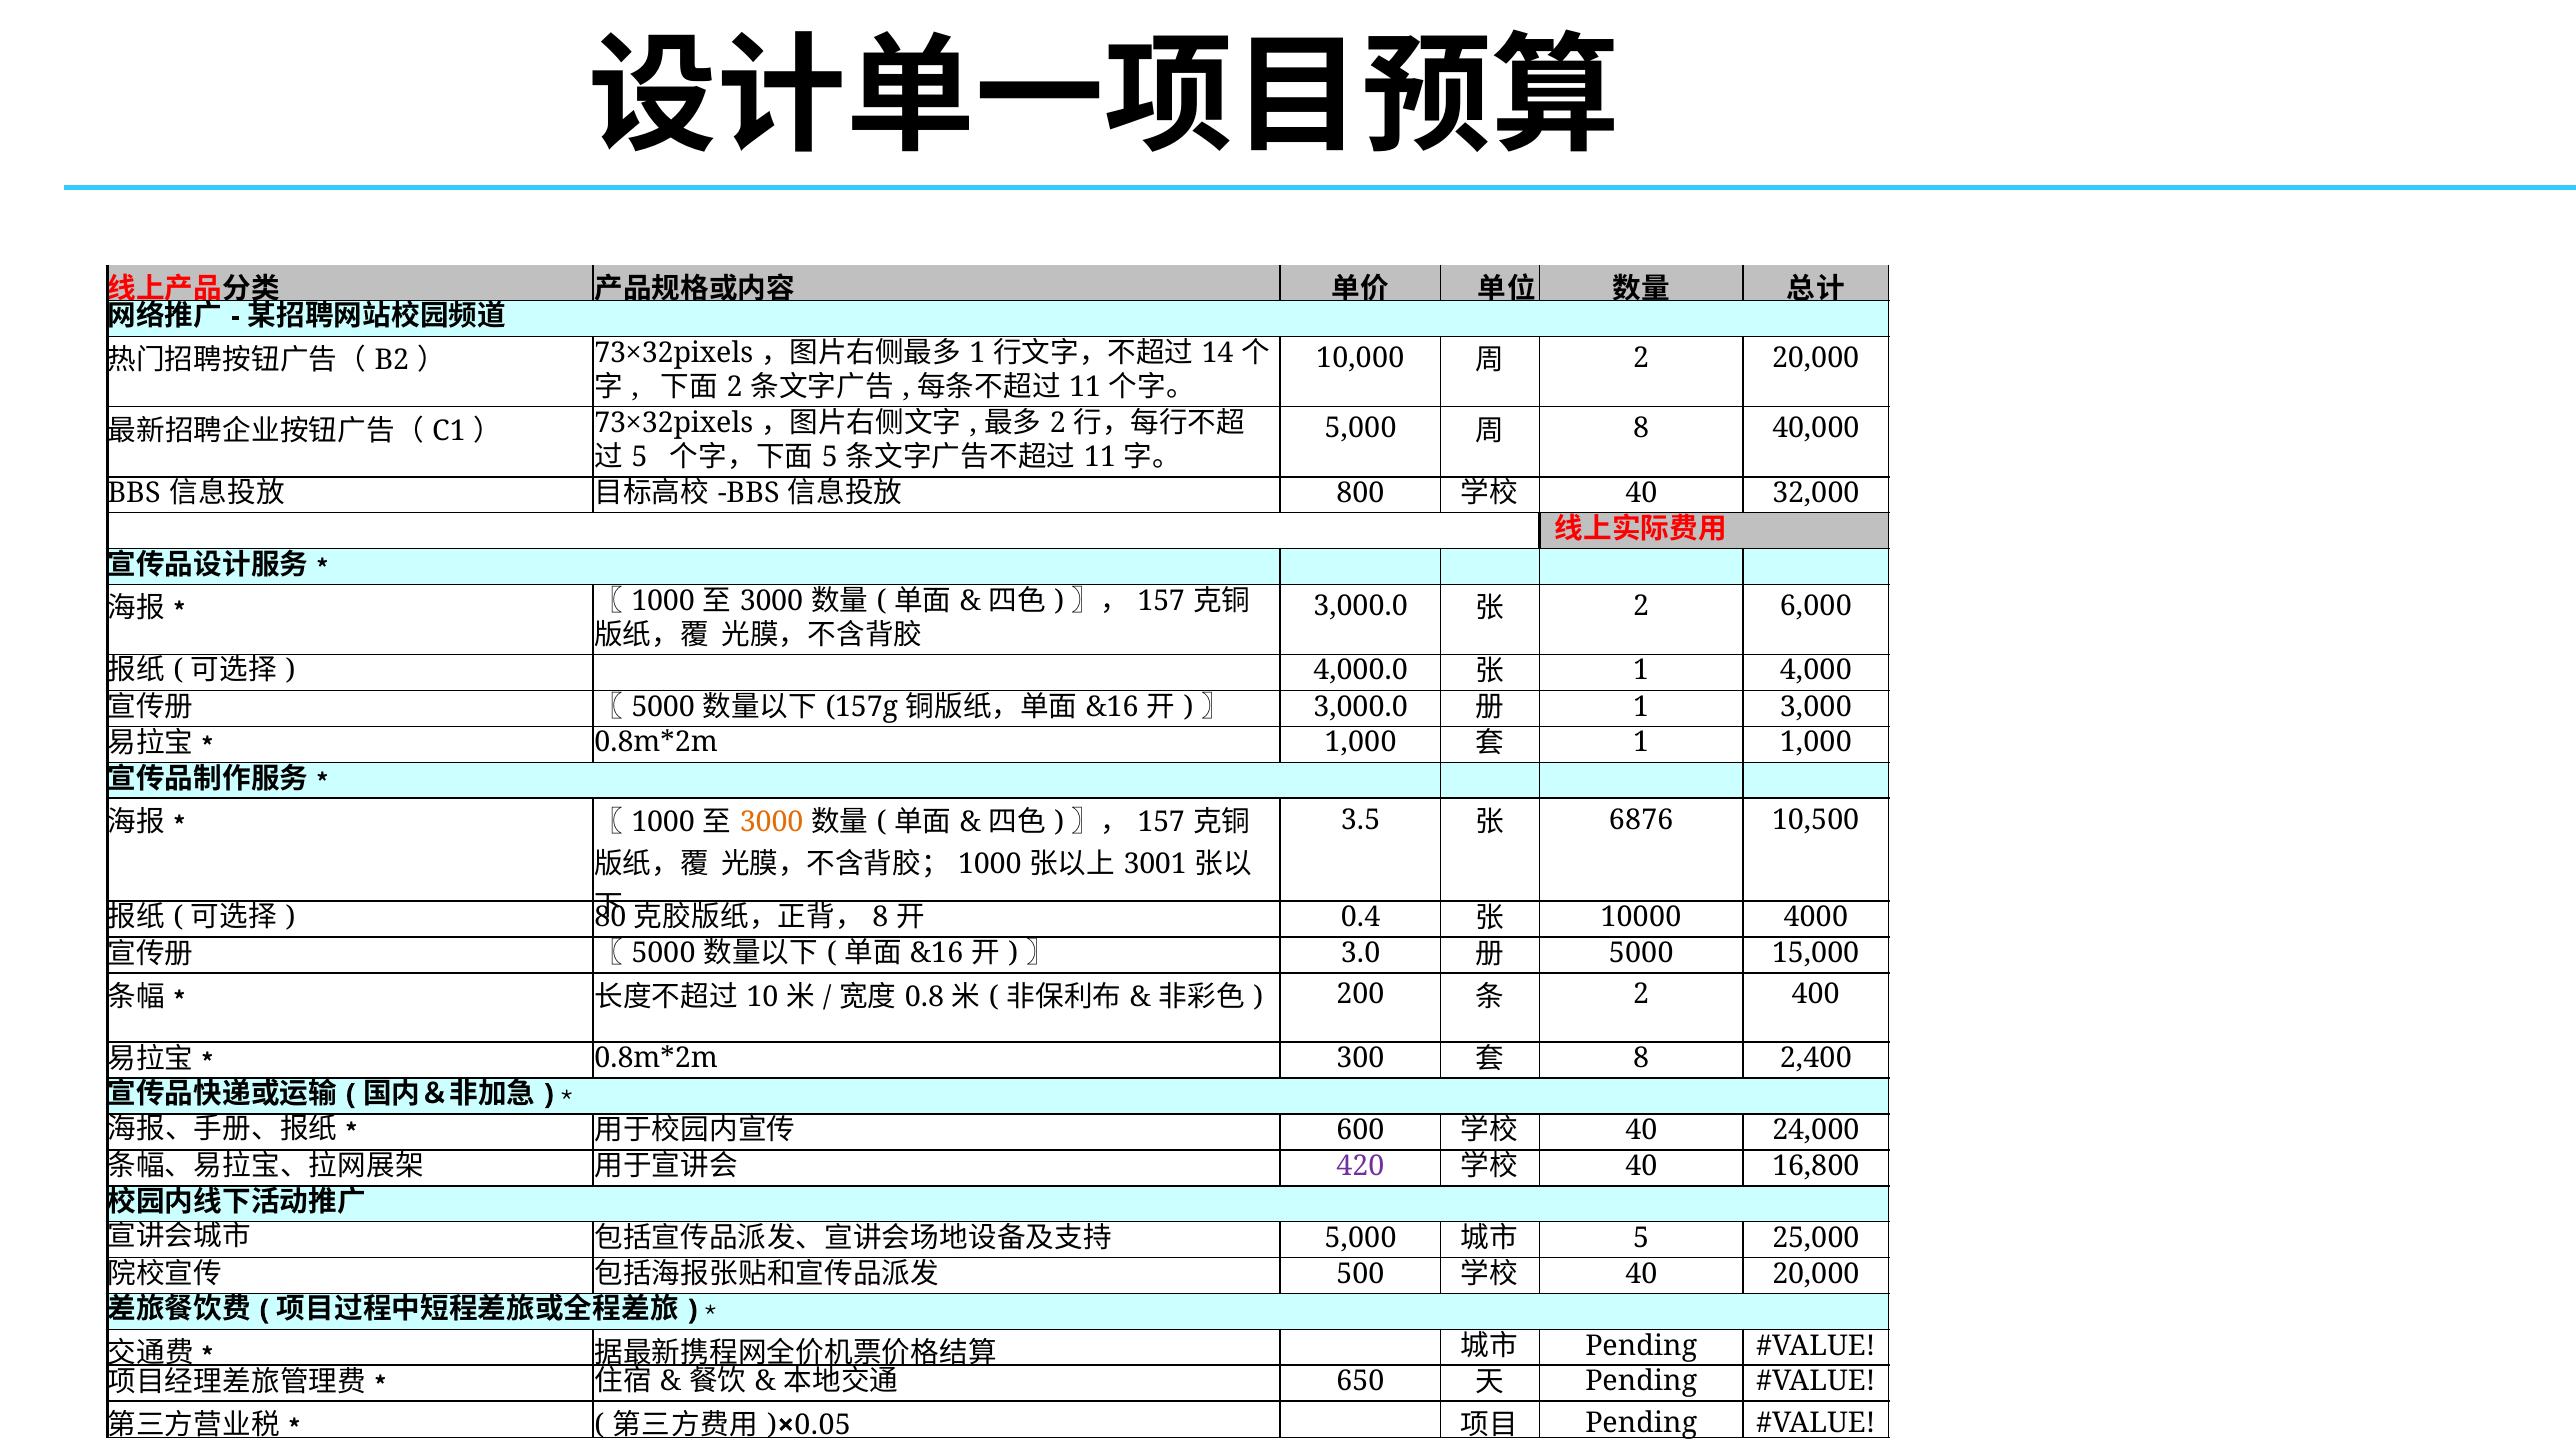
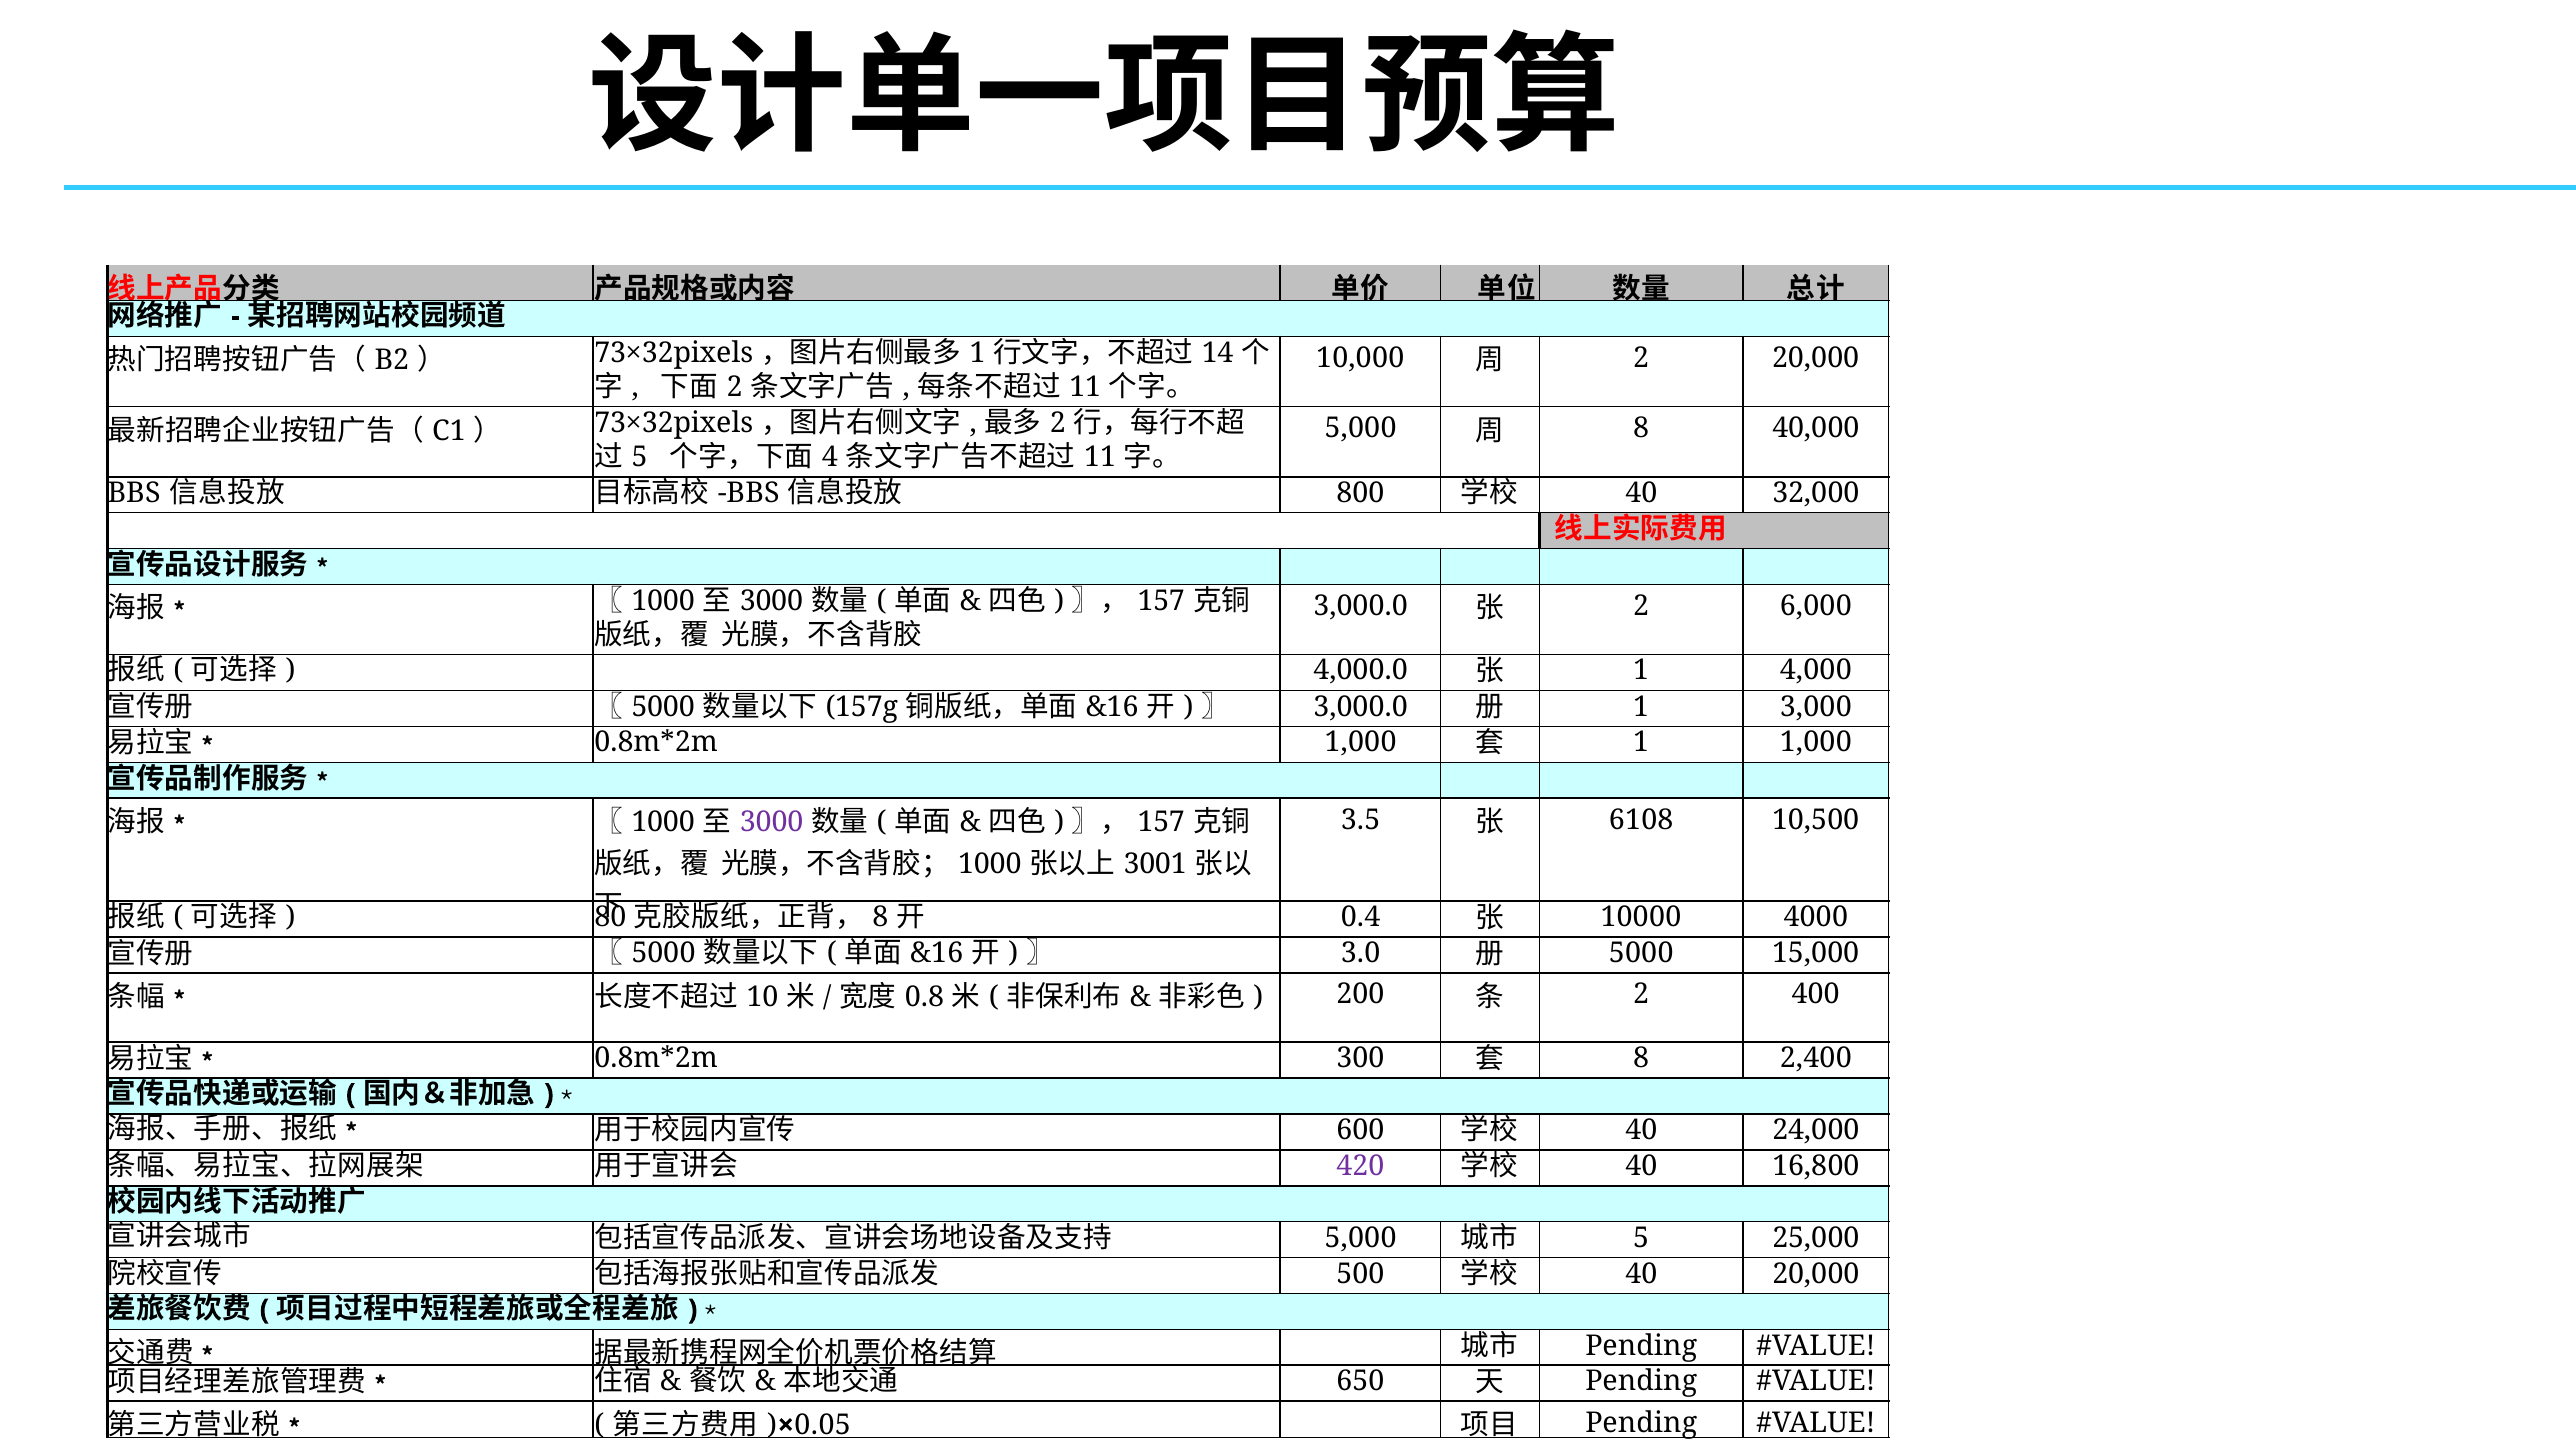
5: 5 -> 4 (830, 457)
3000 colour: orange -> purple (772, 822)
6876: 6876 -> 6108 (1641, 820)
